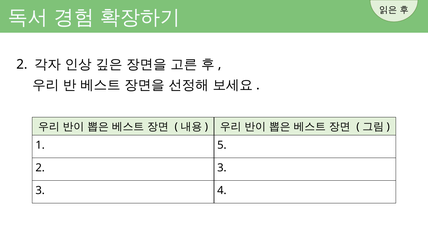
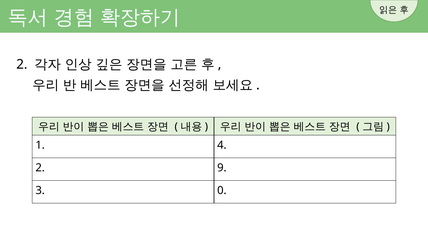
5: 5 -> 4 (222, 145)
2 3: 3 -> 9 (222, 168)
4: 4 -> 0 (222, 190)
